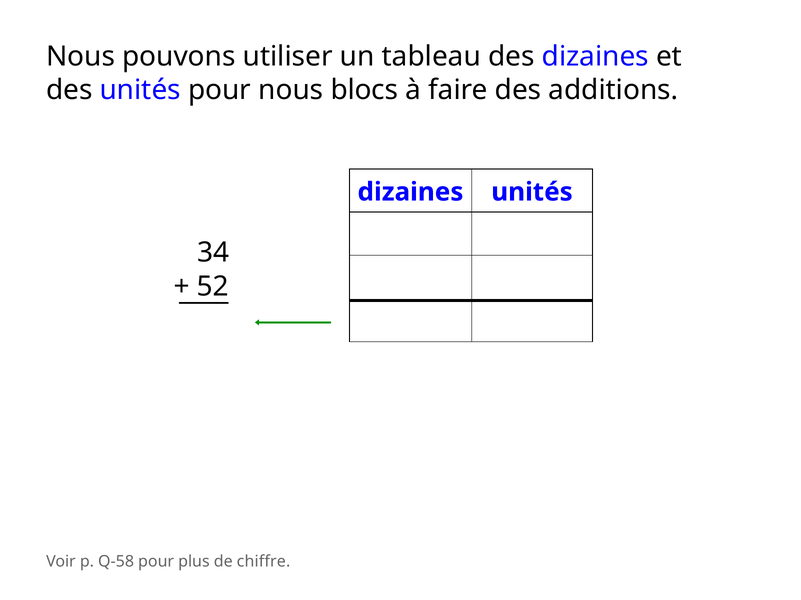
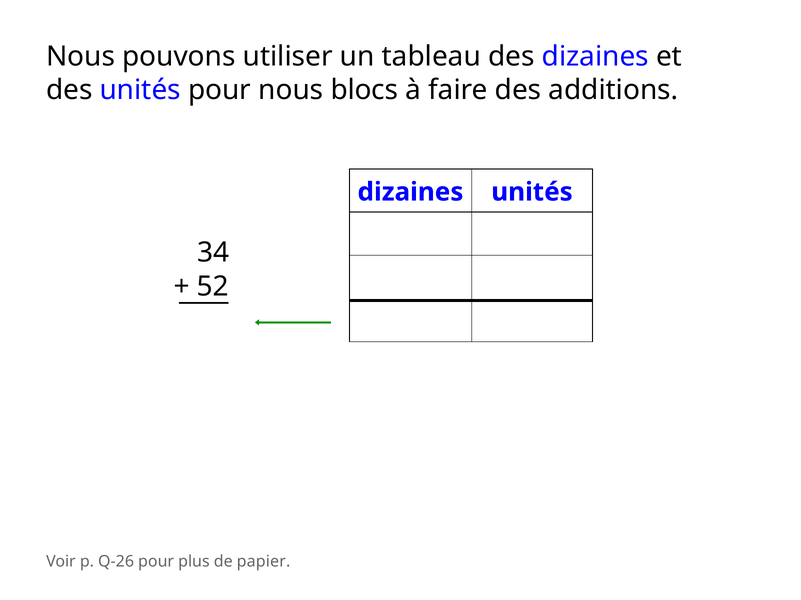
Q-58: Q-58 -> Q-26 (116, 562)
chiffre: chiffre -> papier (264, 562)
